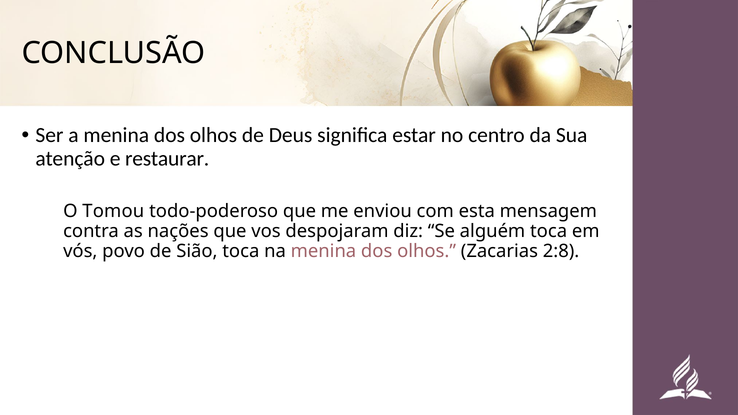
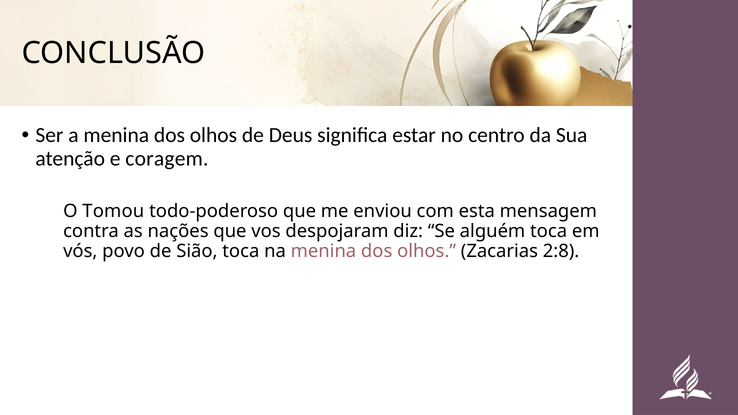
restaurar: restaurar -> coragem (167, 159)
